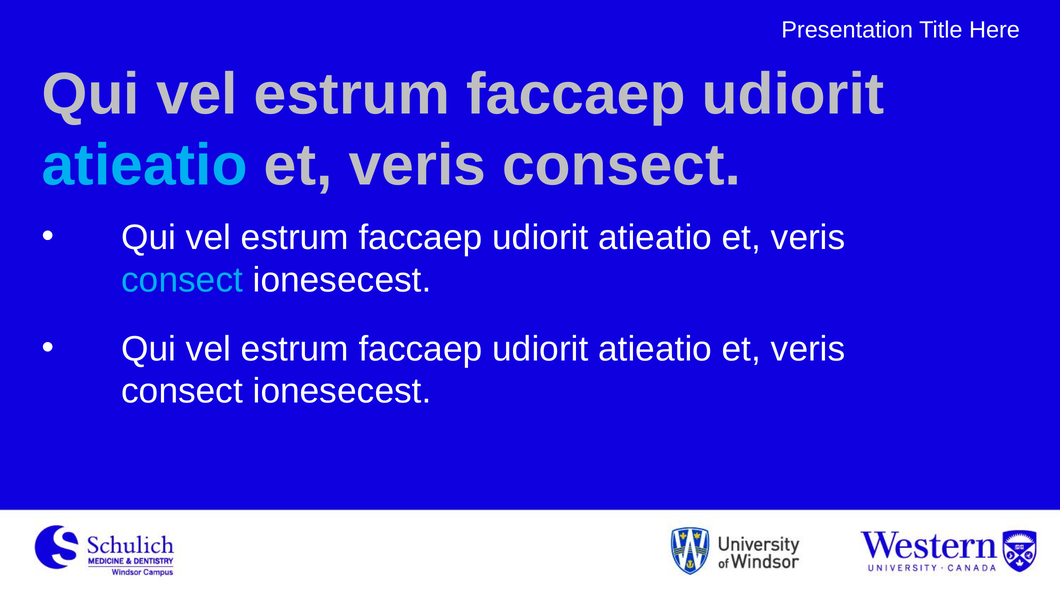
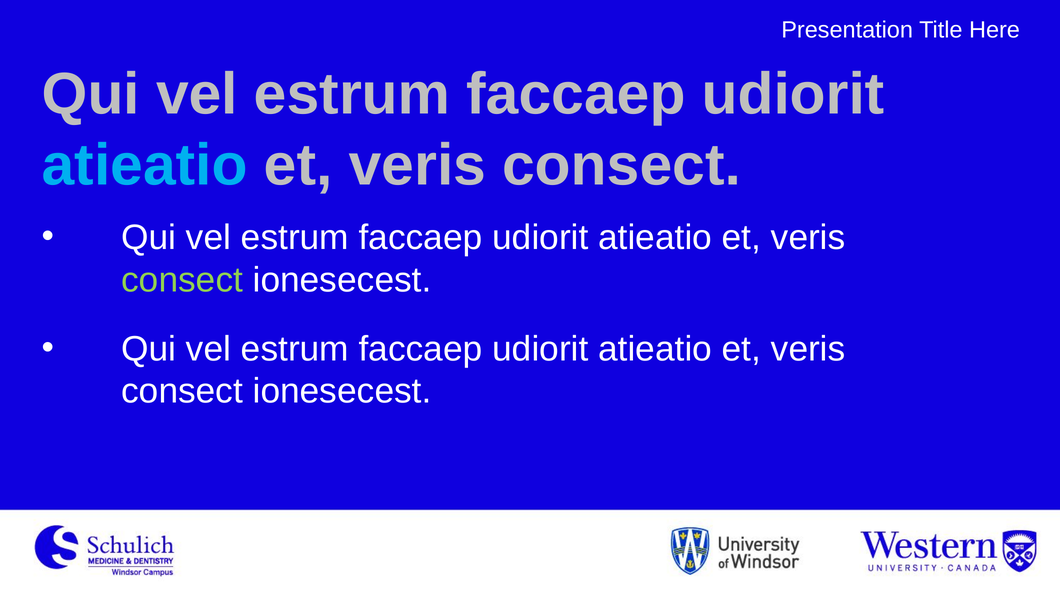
consect colour: light blue -> light green (182, 280)
